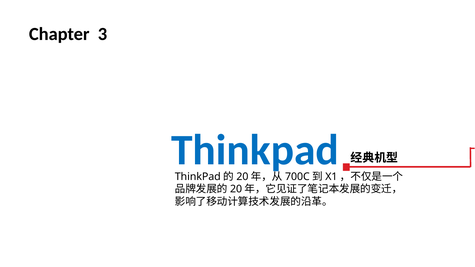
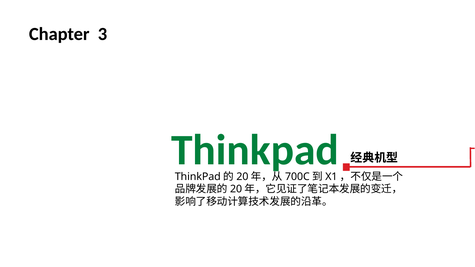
Thinkpad colour: blue -> green (255, 150)
